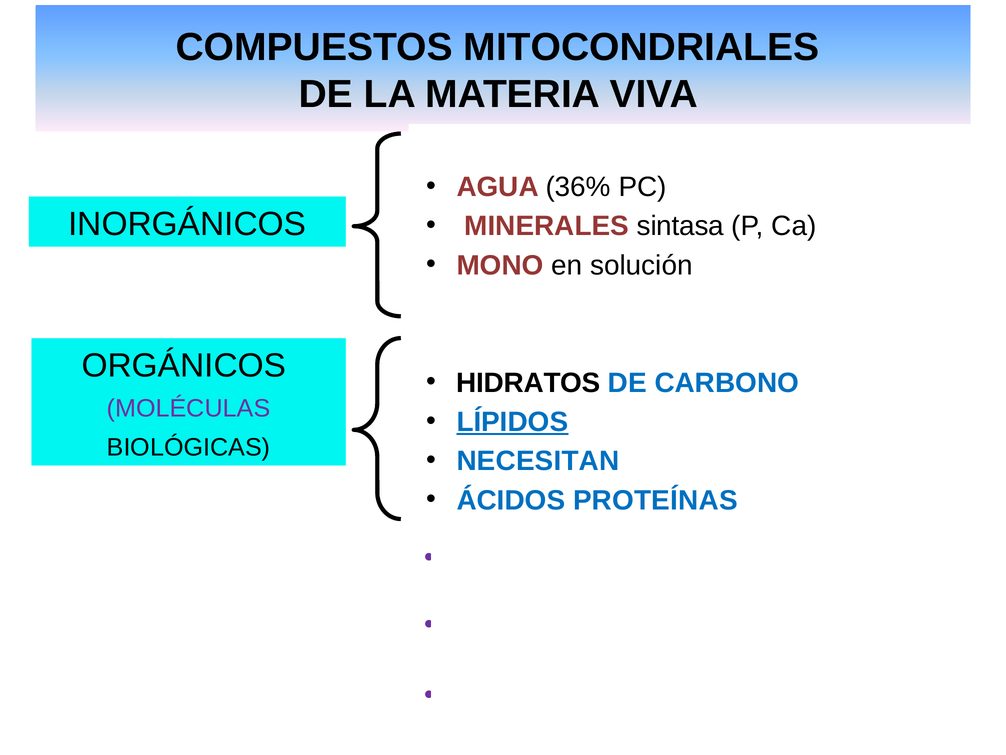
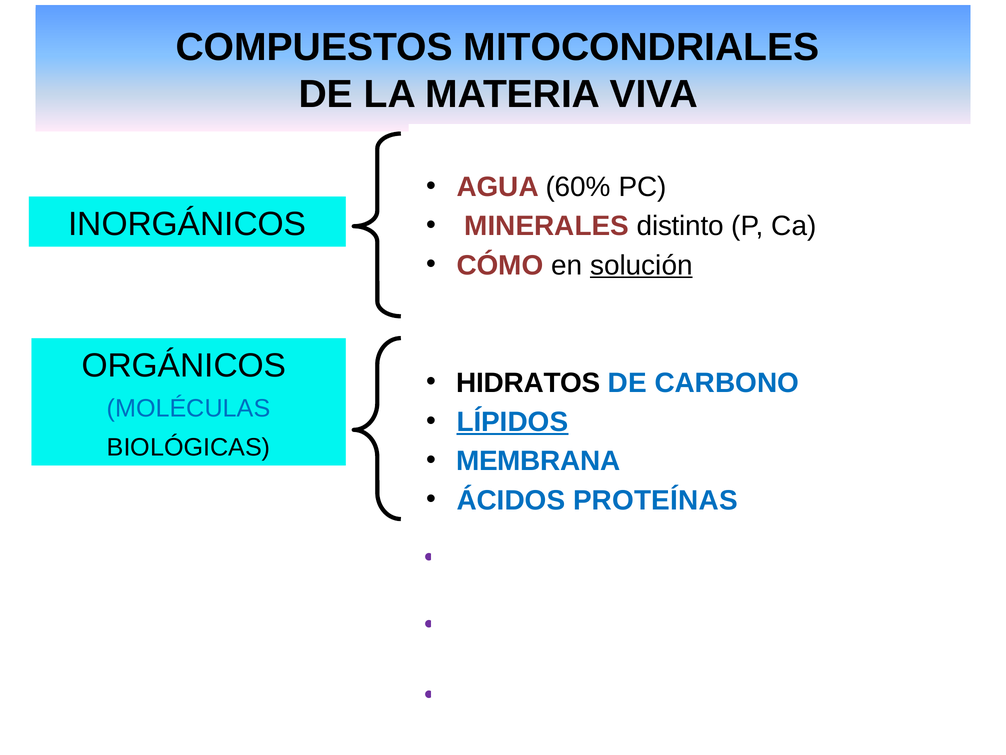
36%: 36% -> 60% (578, 187)
sintasa: sintasa -> distinto (680, 226)
MONO: MONO -> CÓMO (500, 265)
solución underline: none -> present (641, 265)
MOLÉCULAS colour: purple -> blue (189, 408)
NECESITAN: NECESITAN -> MEMBRANA (538, 461)
